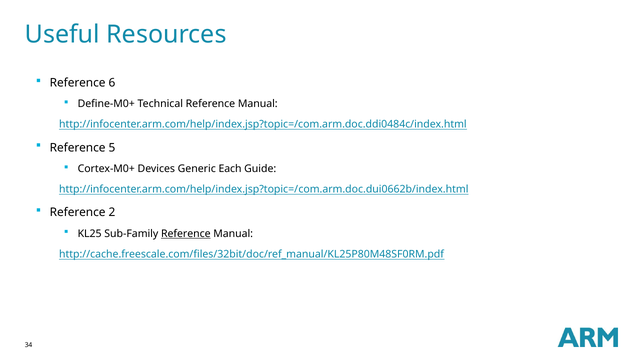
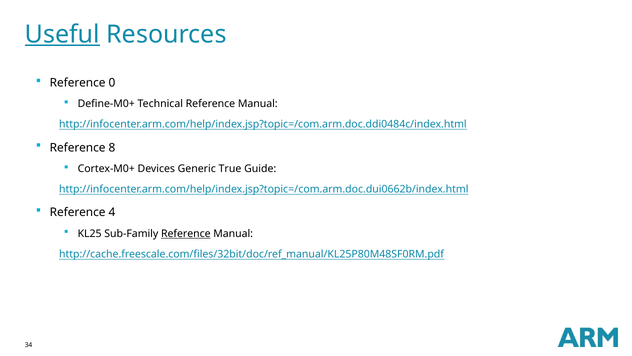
Useful underline: none -> present (62, 34)
6: 6 -> 0 (112, 83)
5: 5 -> 8 (112, 147)
Each: Each -> True (230, 169)
2: 2 -> 4 (112, 212)
